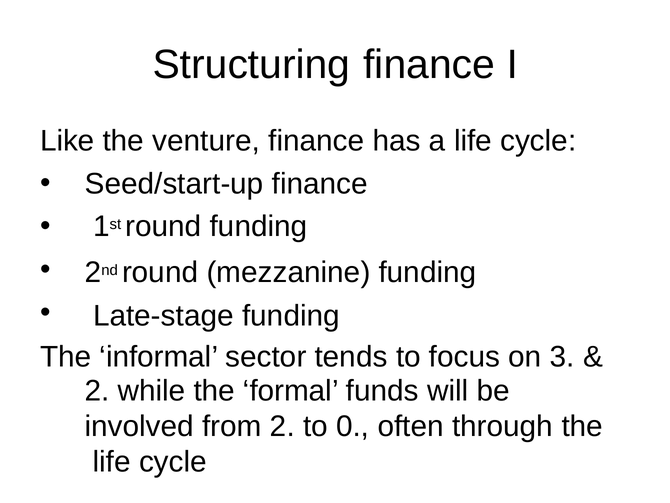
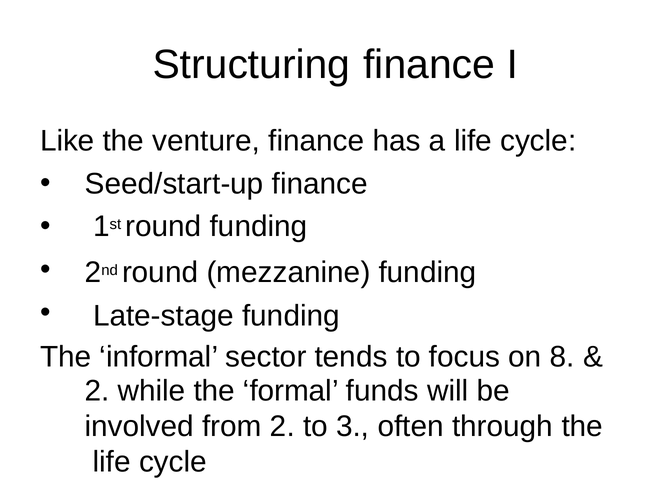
3: 3 -> 8 (562, 356)
0: 0 -> 3 (353, 426)
